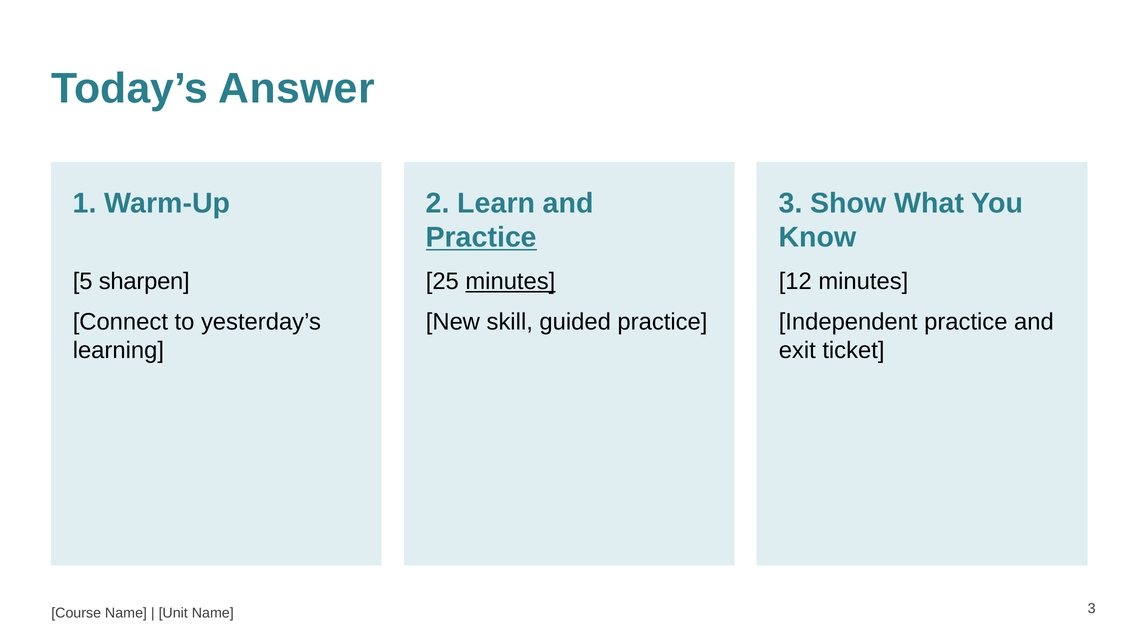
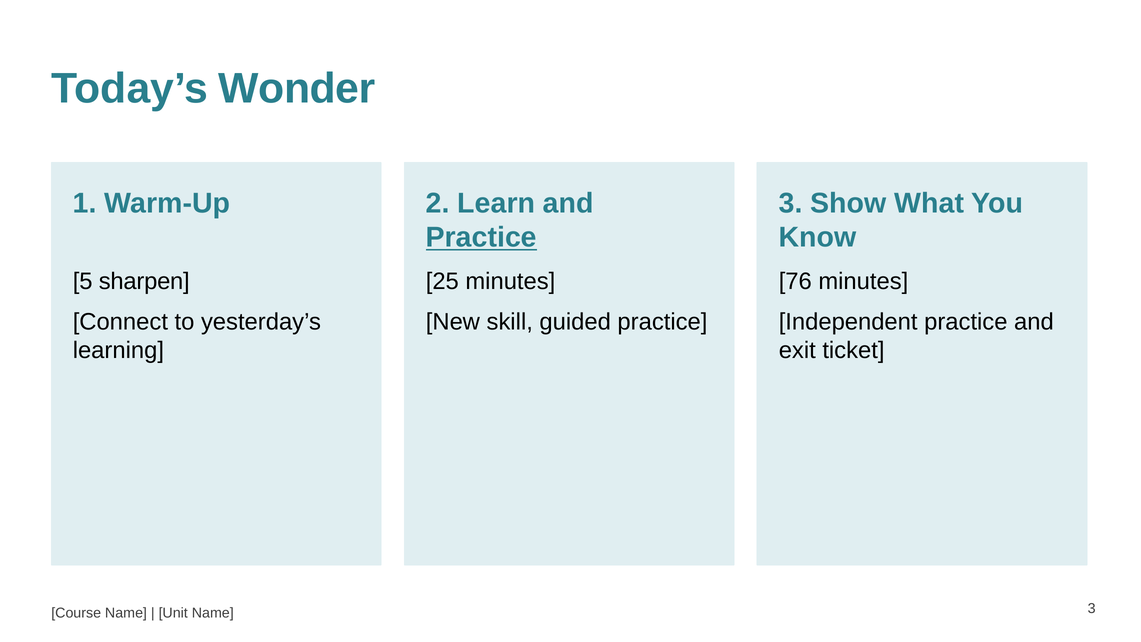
Answer: Answer -> Wonder (297, 89)
minutes underline: present -> none (510, 281)
12: 12 -> 76 (795, 281)
